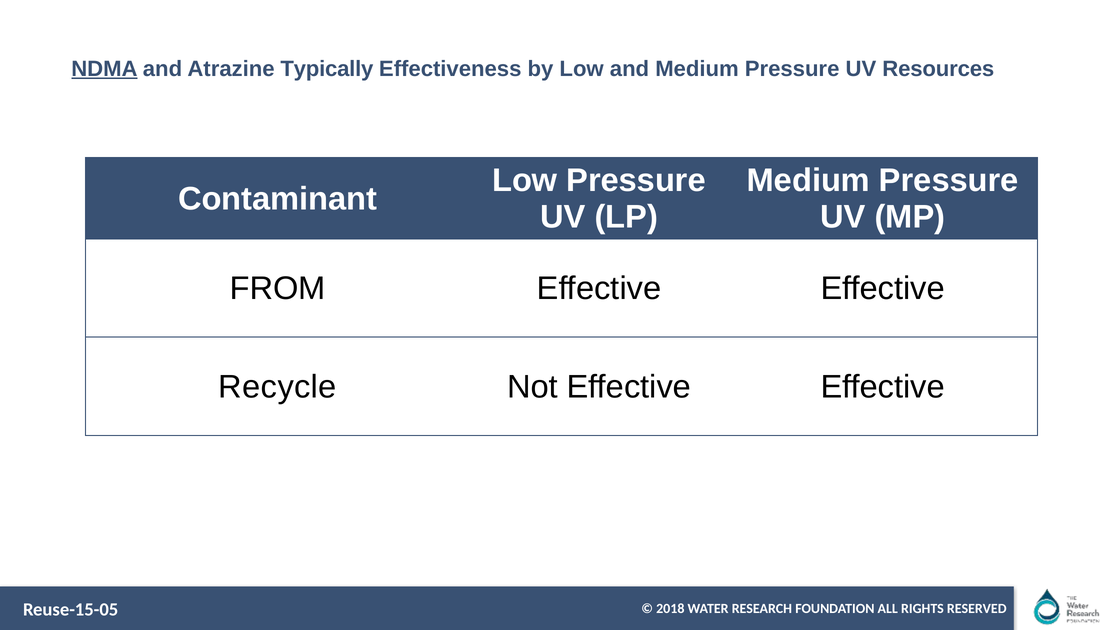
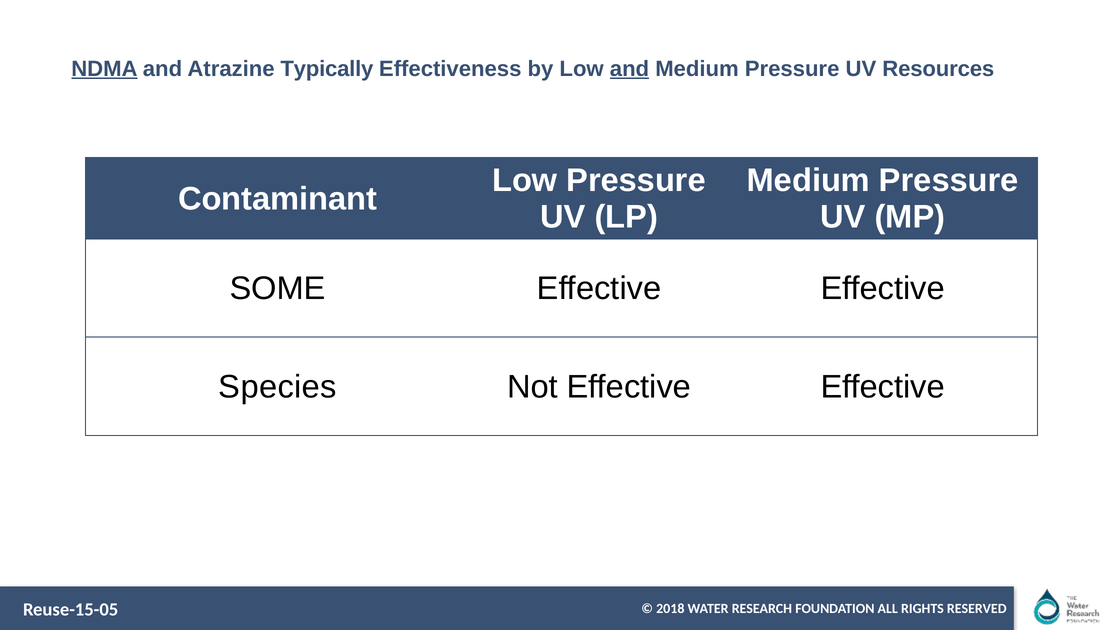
and underline: none -> present (629, 69)
FROM: FROM -> SOME (278, 289)
Recycle: Recycle -> Species (278, 387)
